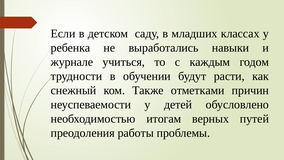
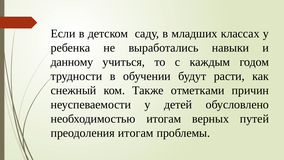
журнале: журнале -> данному (72, 62)
преодоления работы: работы -> итогам (136, 133)
